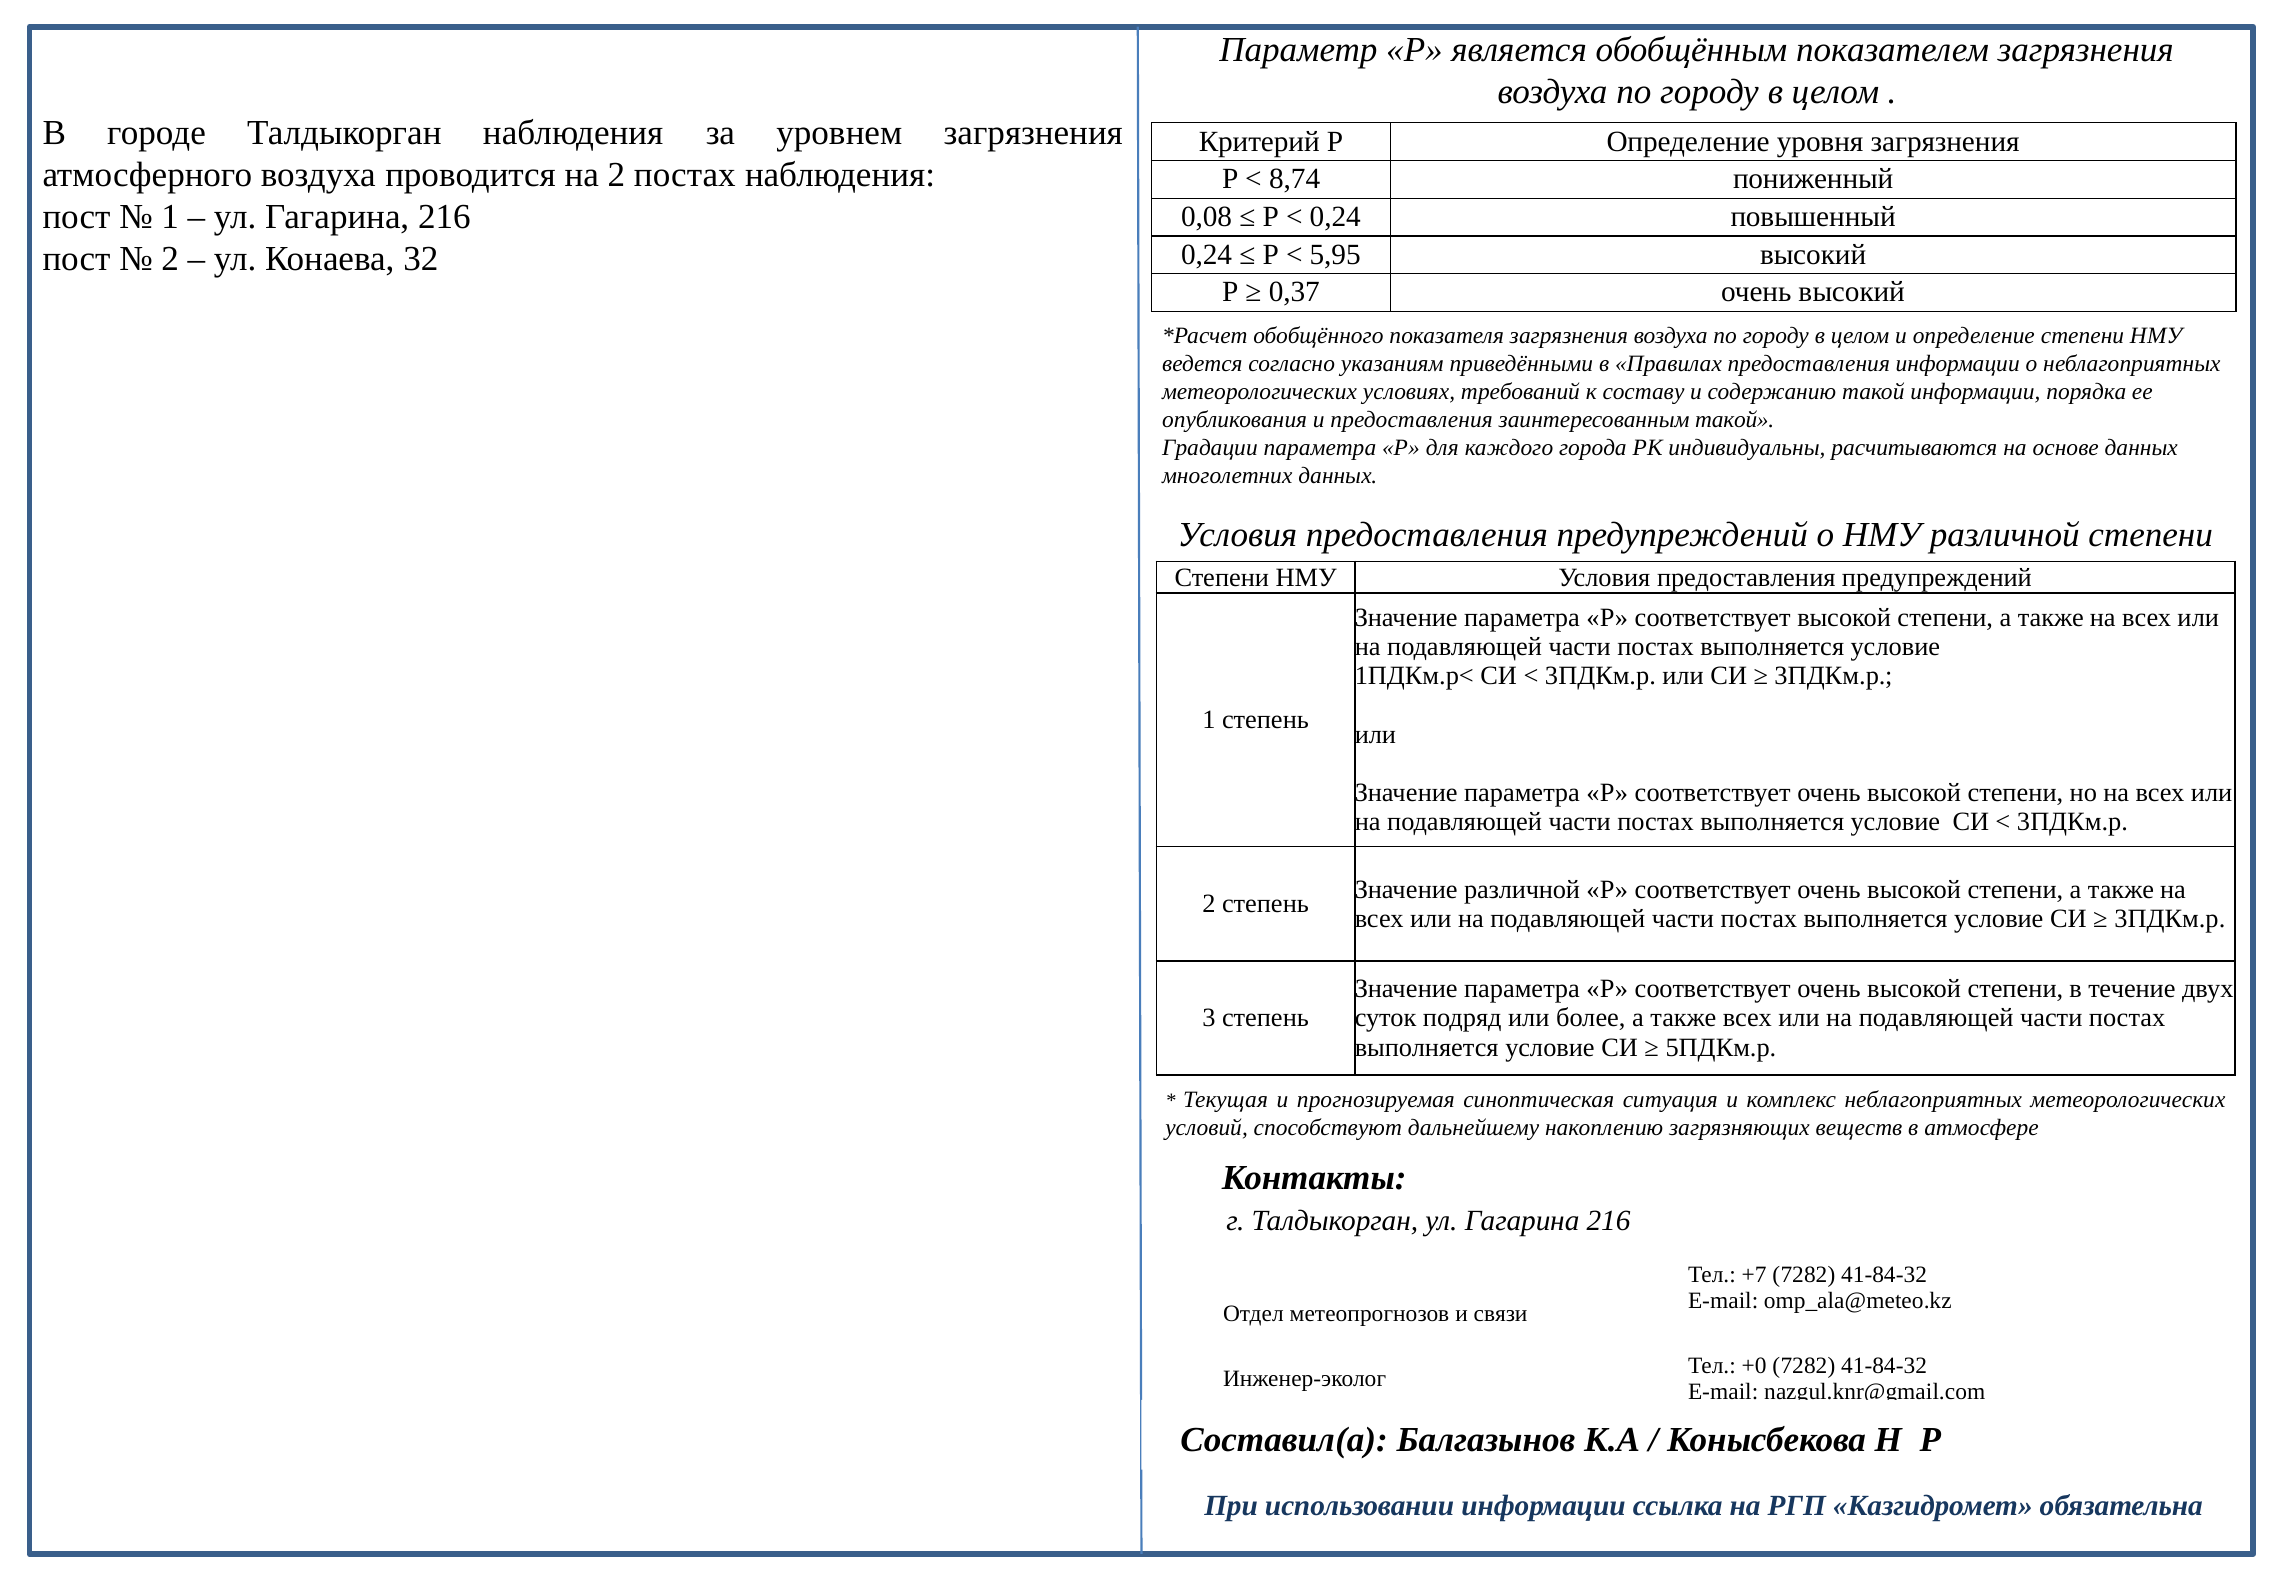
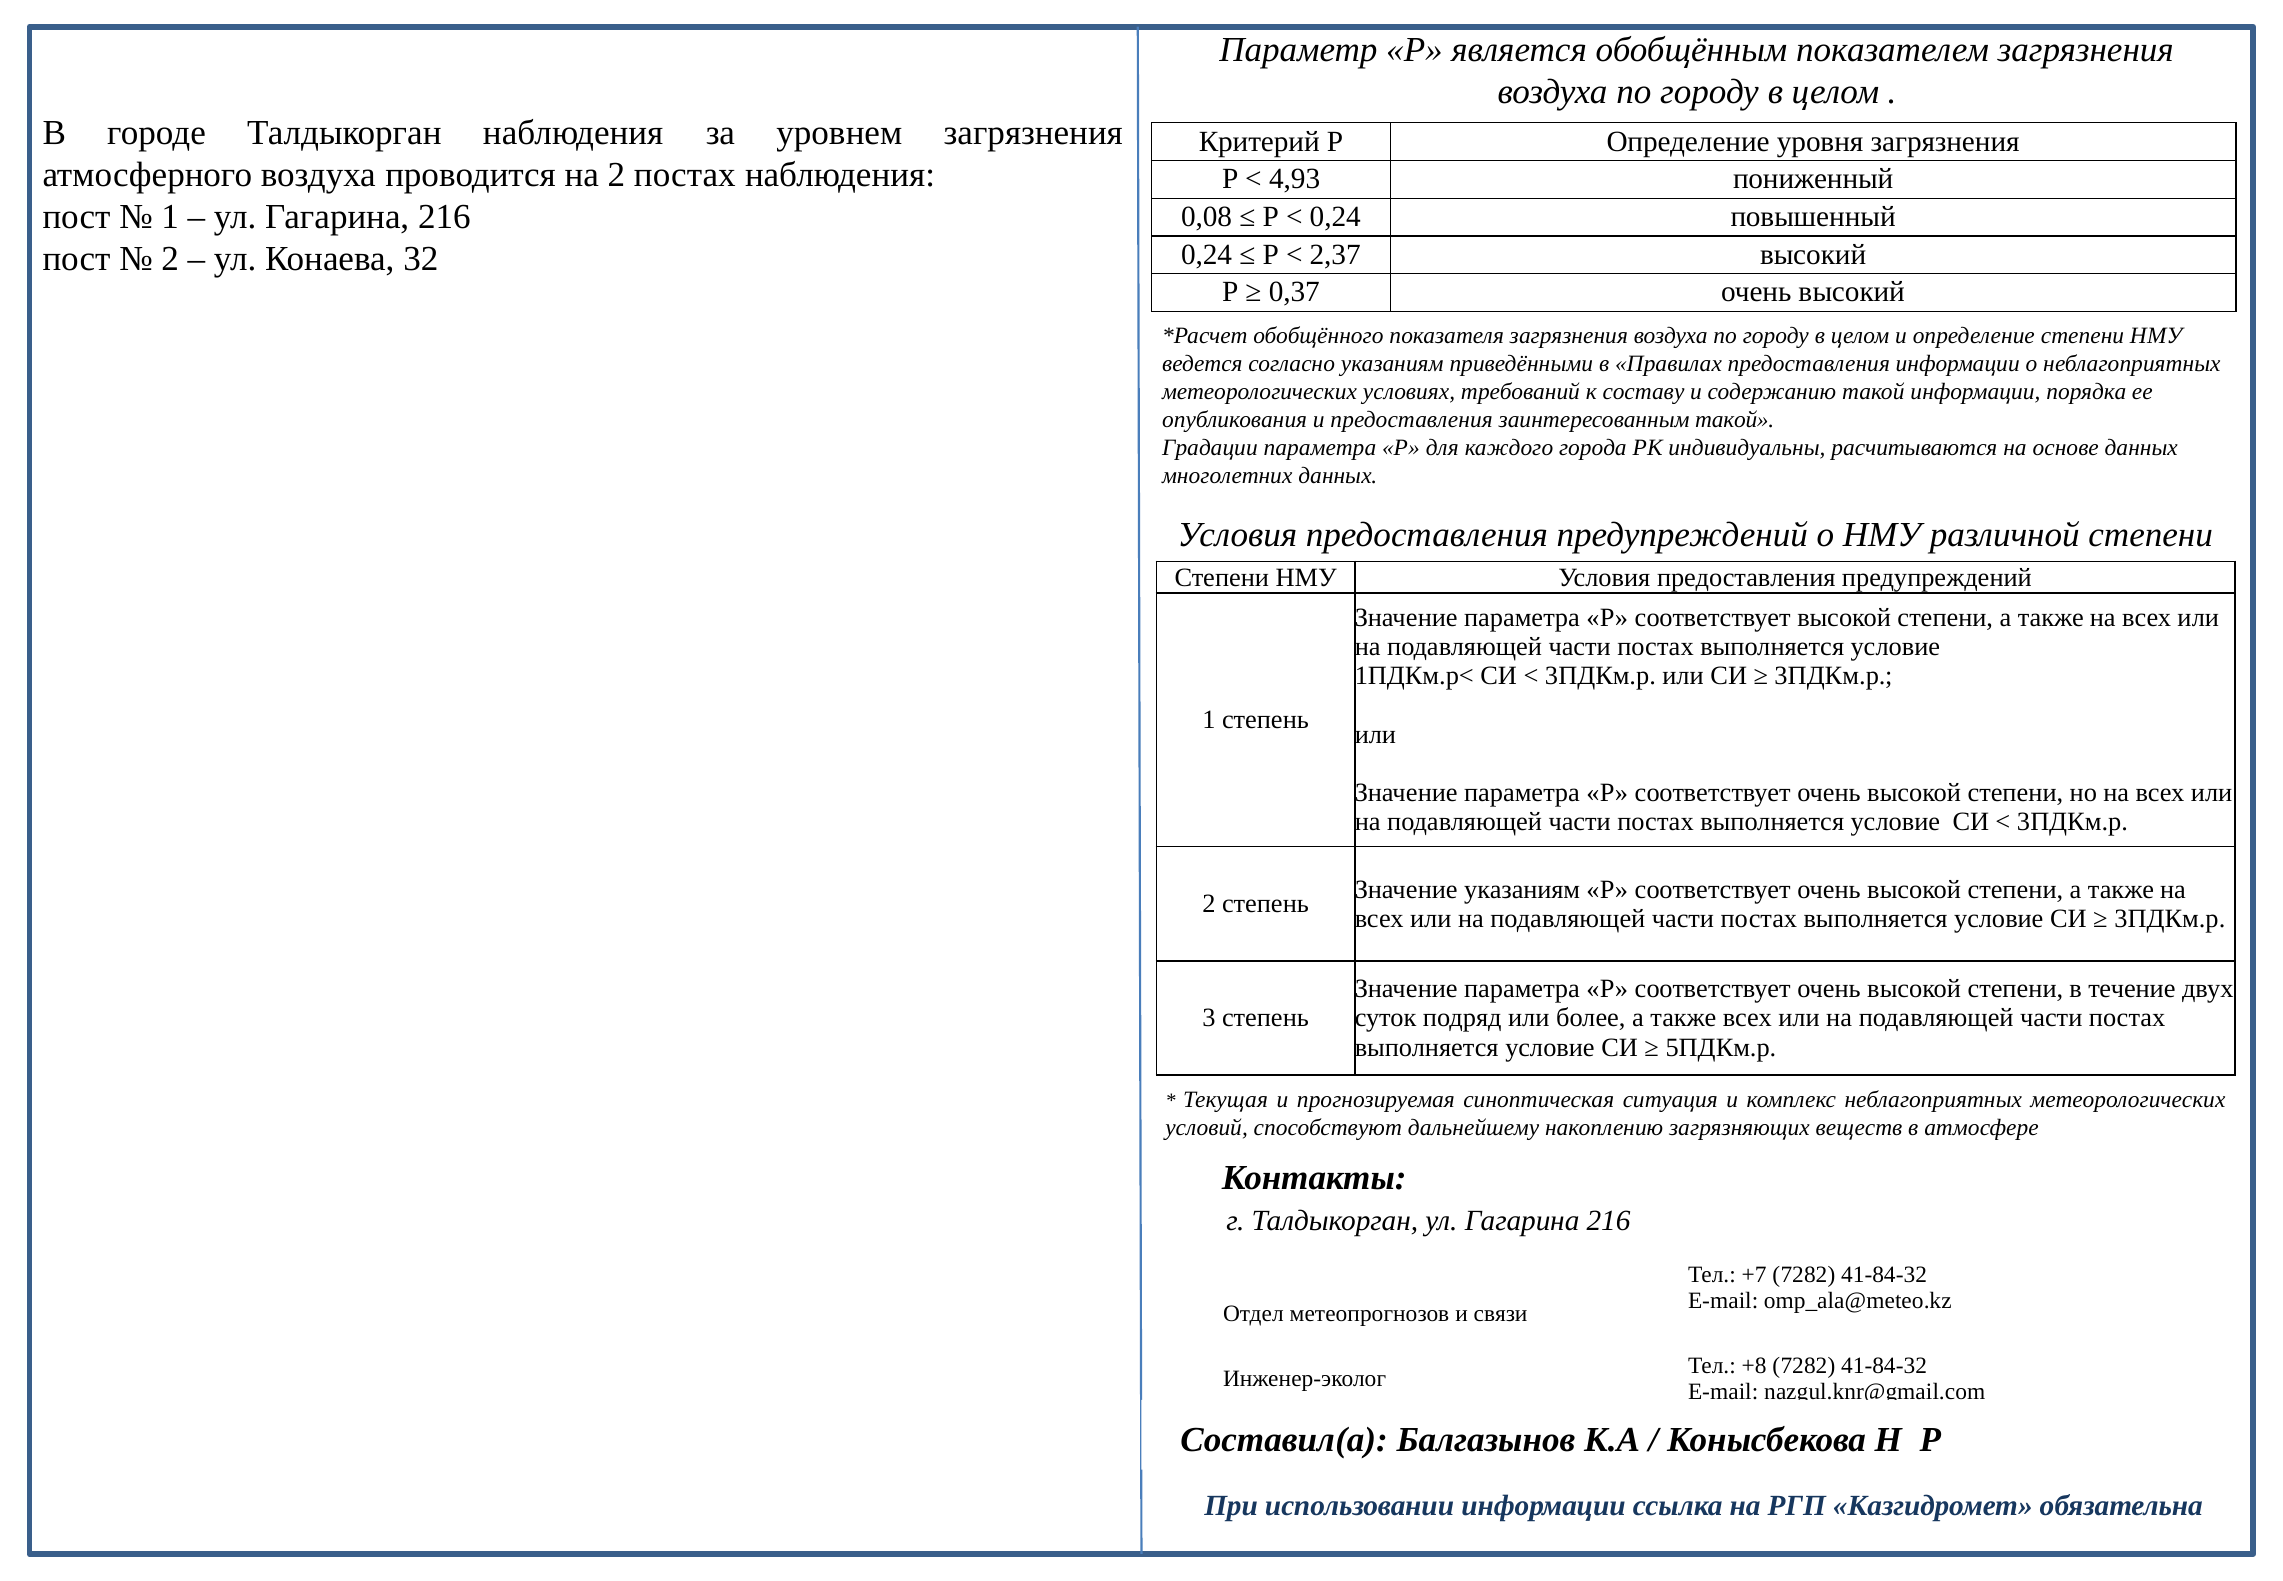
8,74: 8,74 -> 4,93 (1295, 179)
5,95: 5,95 -> 2,37 (1335, 254)
Значение различной: различной -> указаниям (1522, 889)
+0: +0 -> +8 (1754, 1365)
